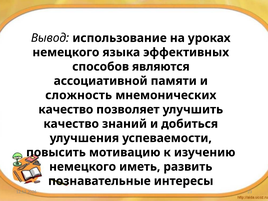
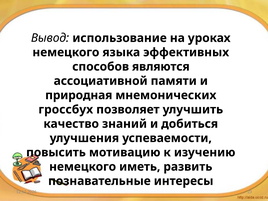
сложность: сложность -> природная (79, 95)
качество: качество -> гроссбух (66, 110)
